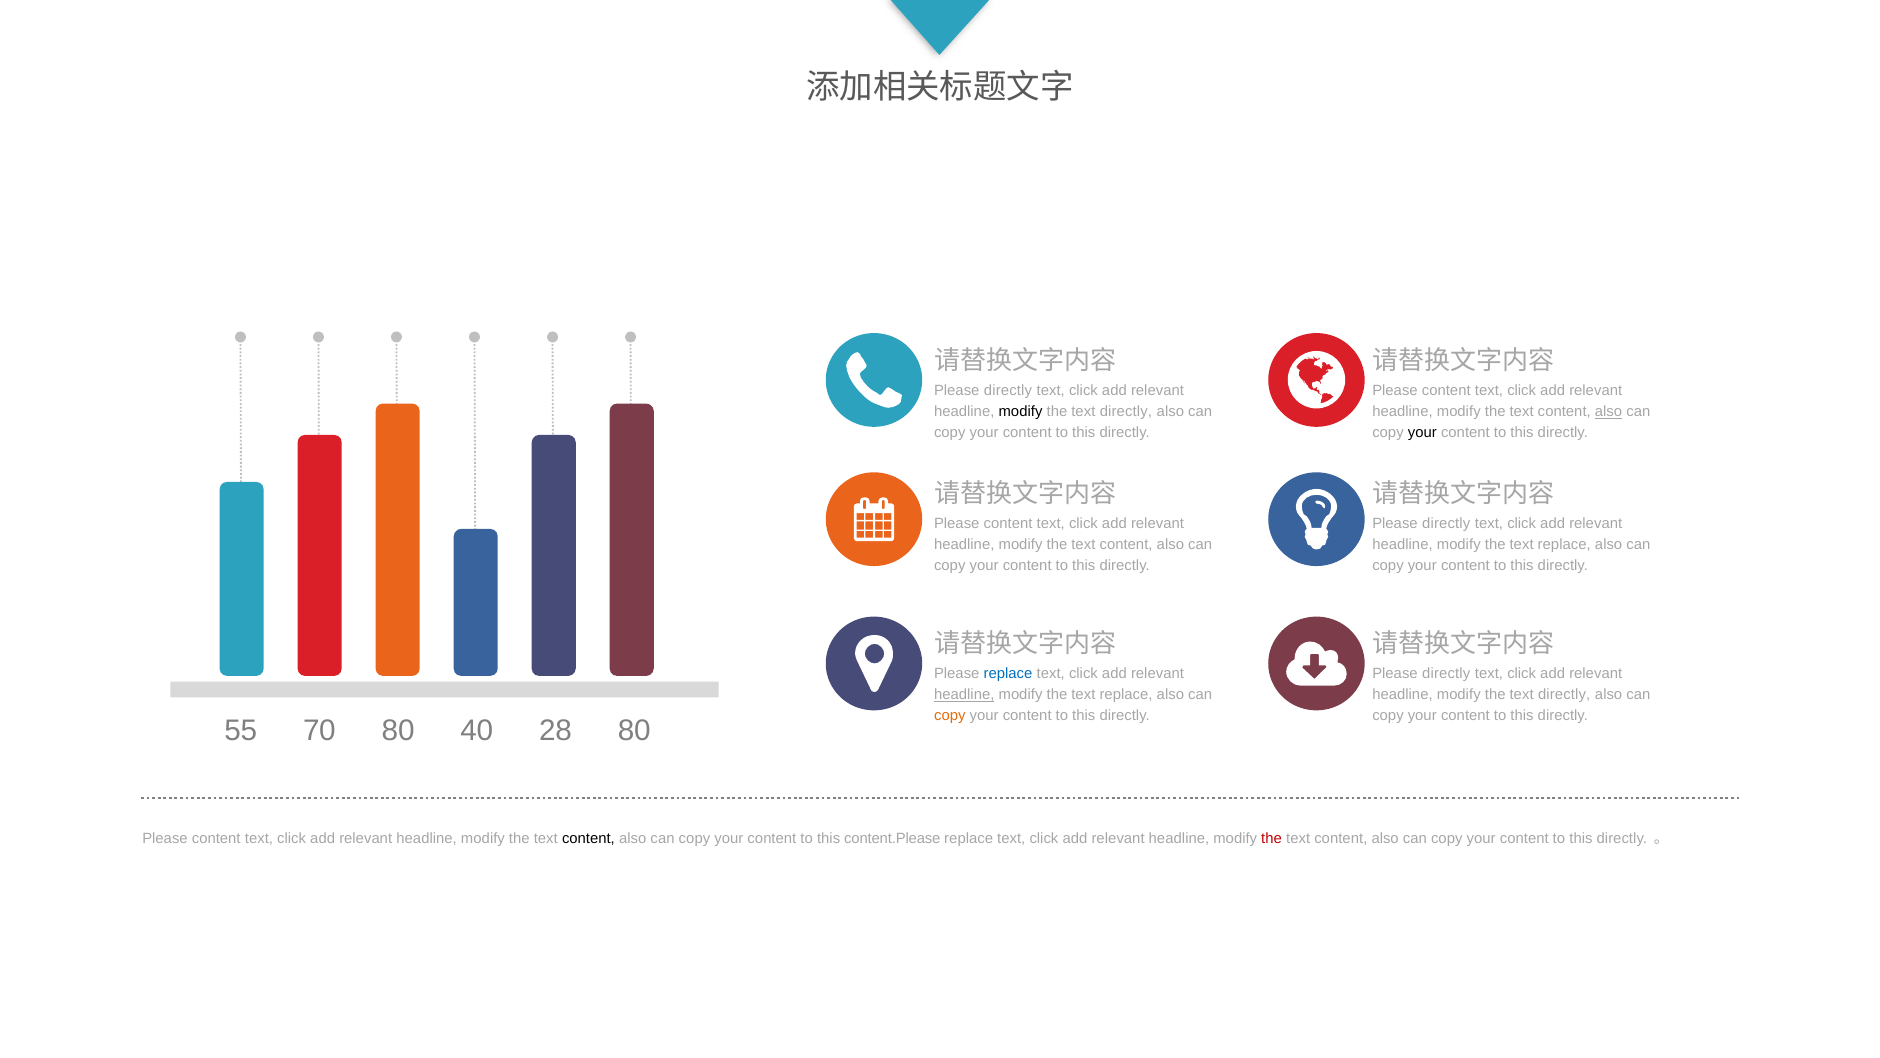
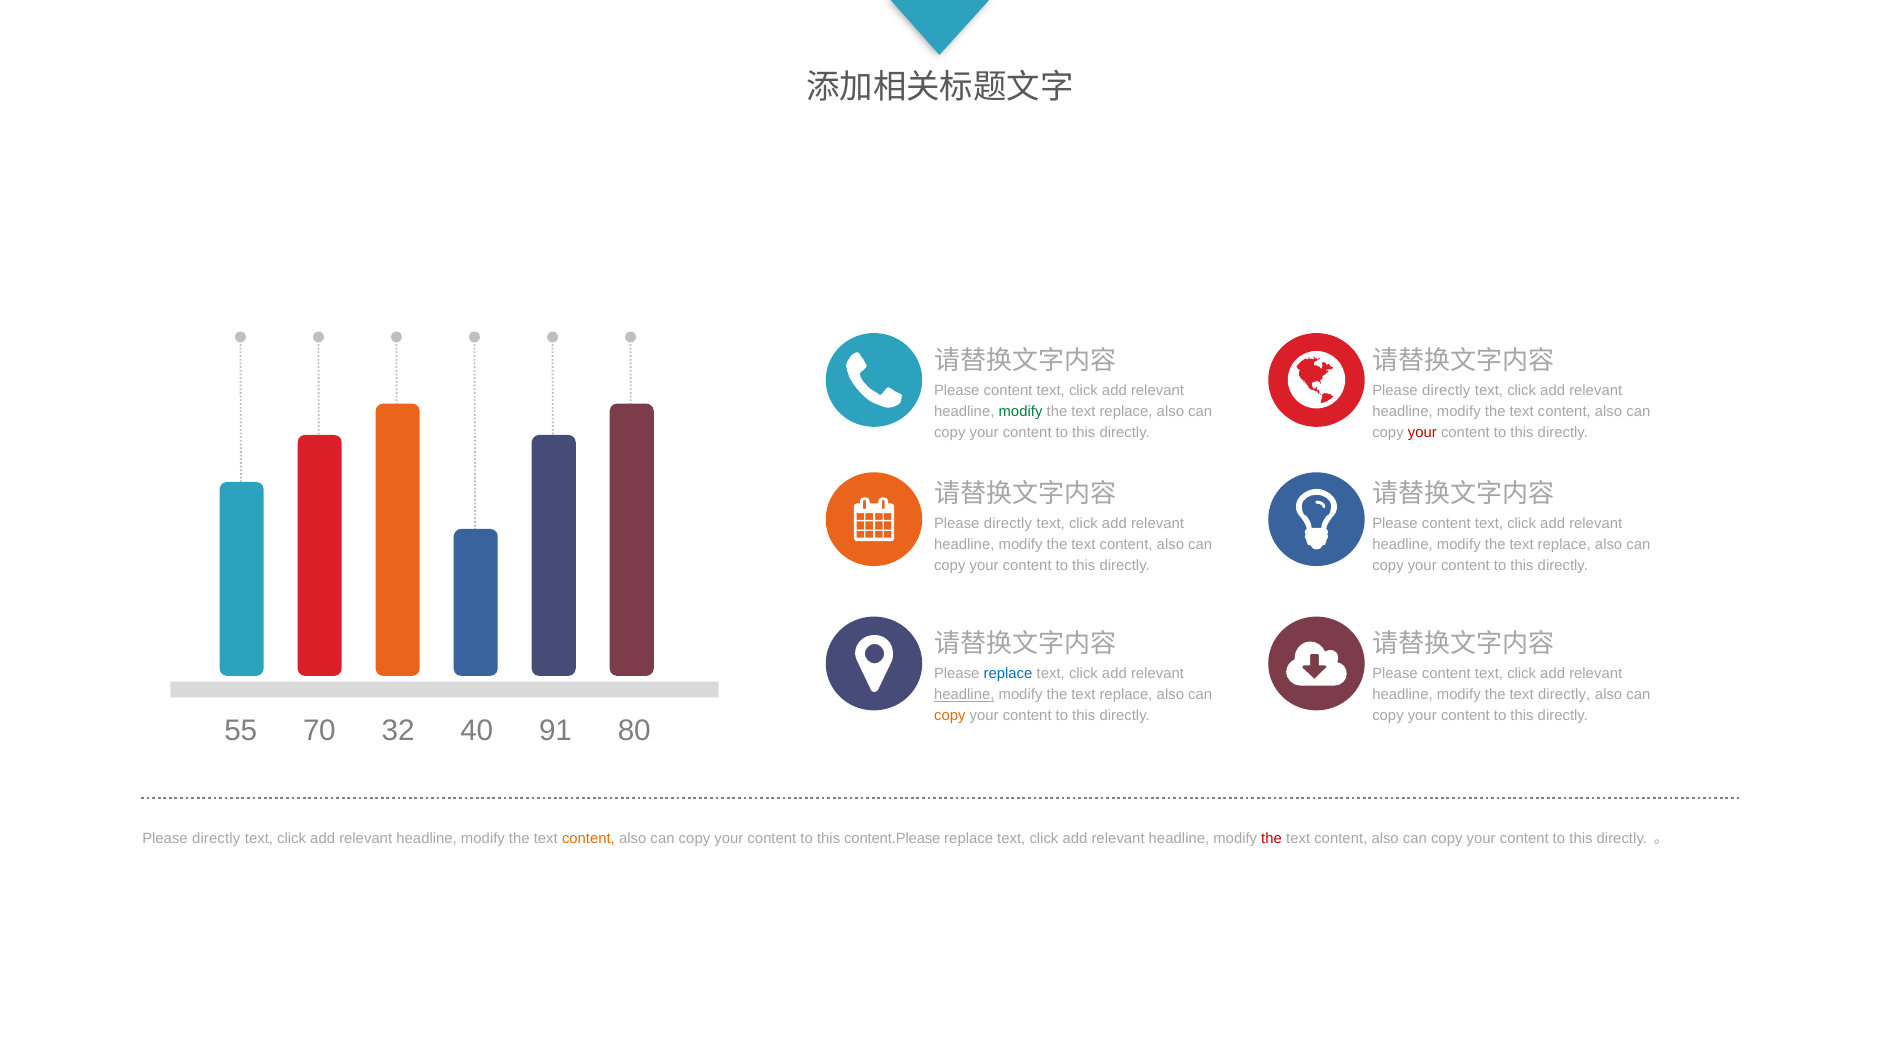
directly: directly -> content (1008, 390)
content: content -> directly (1446, 390)
modify colour: black -> green (1021, 412)
directly: directly -> replace (1126, 412)
also underline: present -> none (1609, 412)
your colour: black -> red (1422, 433)
content: content -> directly (1008, 523)
directly: directly -> content (1446, 523)
directly: directly -> content (1446, 673)
70 80: 80 -> 32 (398, 730)
28: 28 -> 91 (556, 730)
content: content -> directly (216, 839)
content colour: black -> orange (588, 839)
